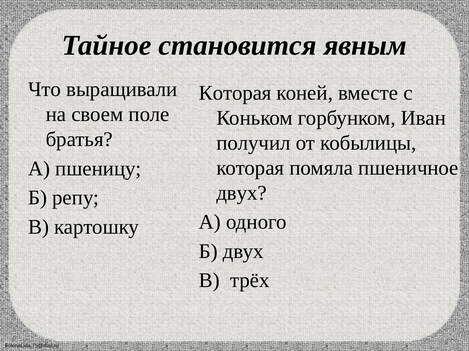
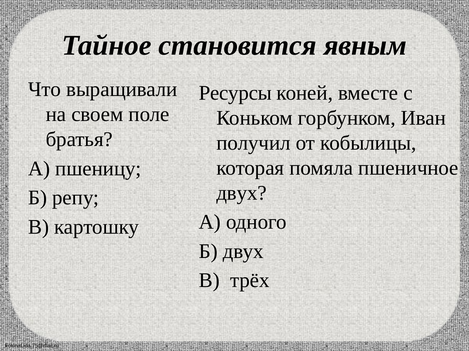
Которая: Которая -> Ресурсы (235, 93)
